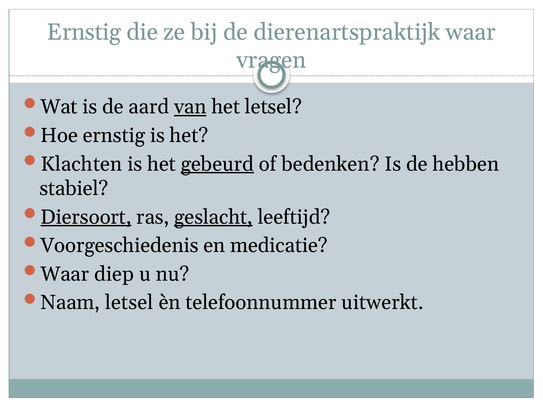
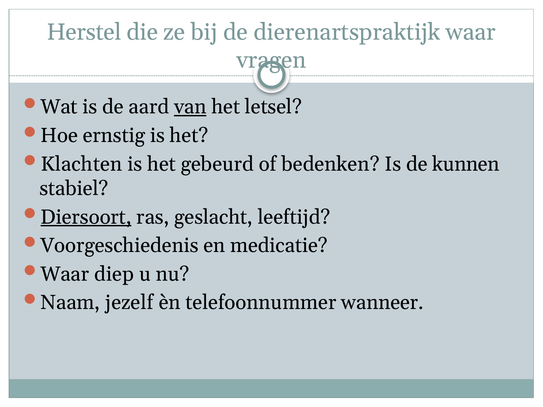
Ernstig: Ernstig -> Herstel (84, 32)
gebeurd underline: present -> none (217, 164)
hebben: hebben -> kunnen (466, 164)
geslacht underline: present -> none (213, 217)
Naam letsel: letsel -> jezelf (129, 303)
uitwerkt: uitwerkt -> wanneer (382, 303)
